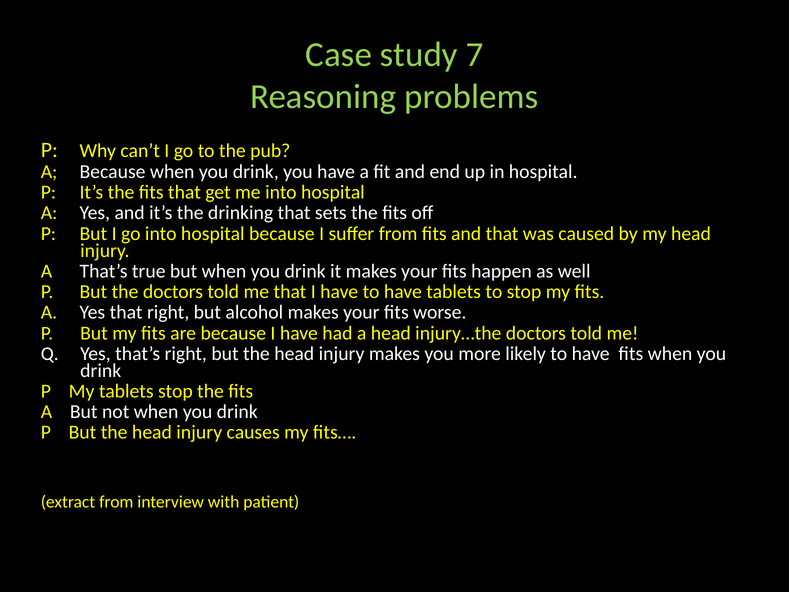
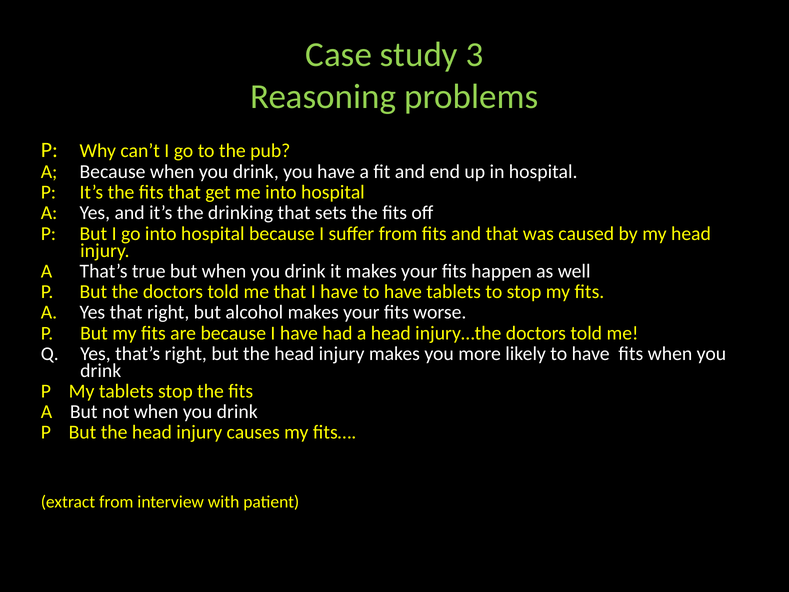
7: 7 -> 3 (475, 54)
